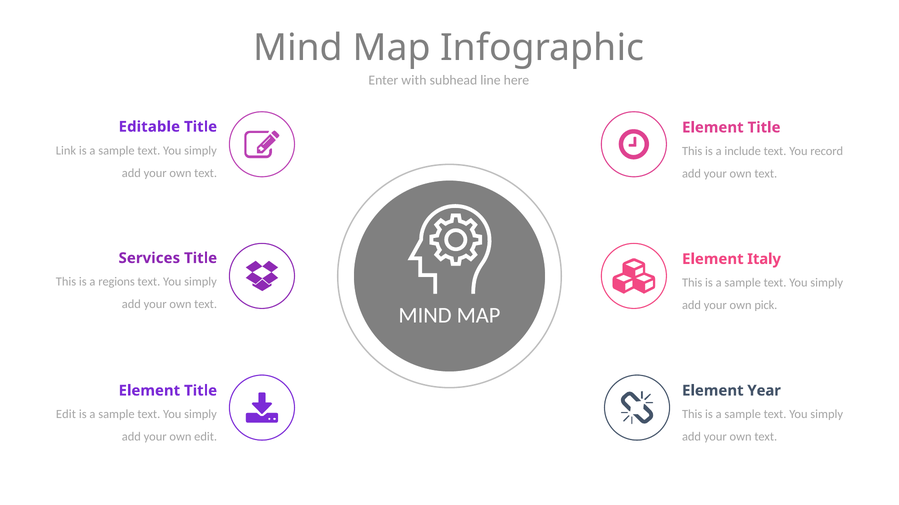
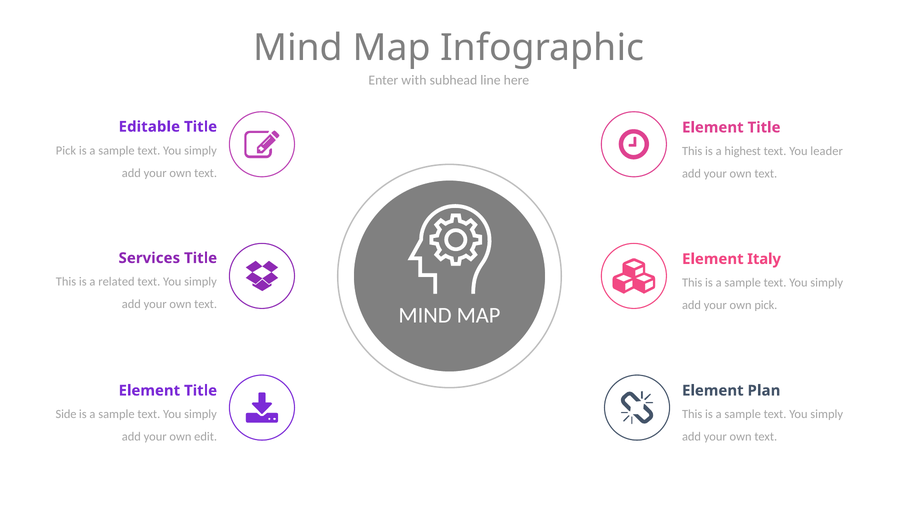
Link: Link -> Pick (66, 151)
include: include -> highest (743, 151)
record: record -> leader (827, 151)
regions: regions -> related (116, 282)
Year: Year -> Plan (764, 391)
Edit: Edit -> Side (66, 415)
